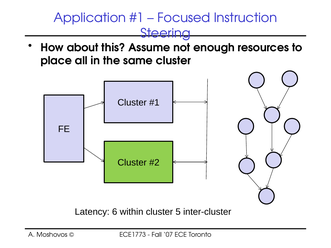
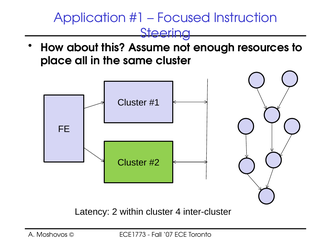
6: 6 -> 2 (115, 212)
5: 5 -> 4 (178, 212)
